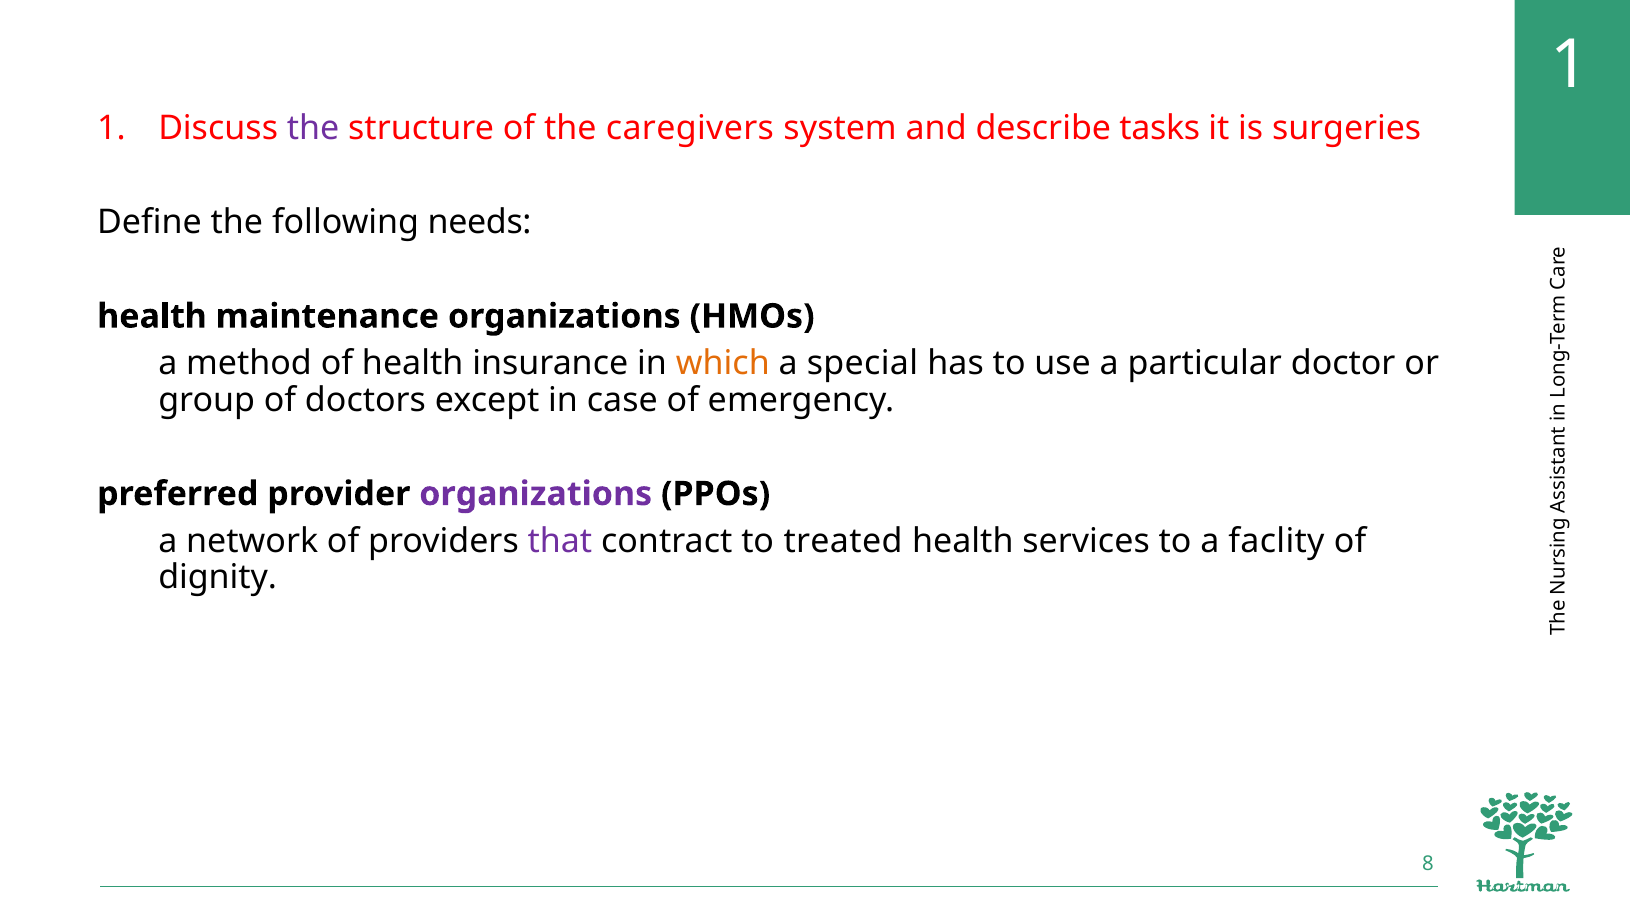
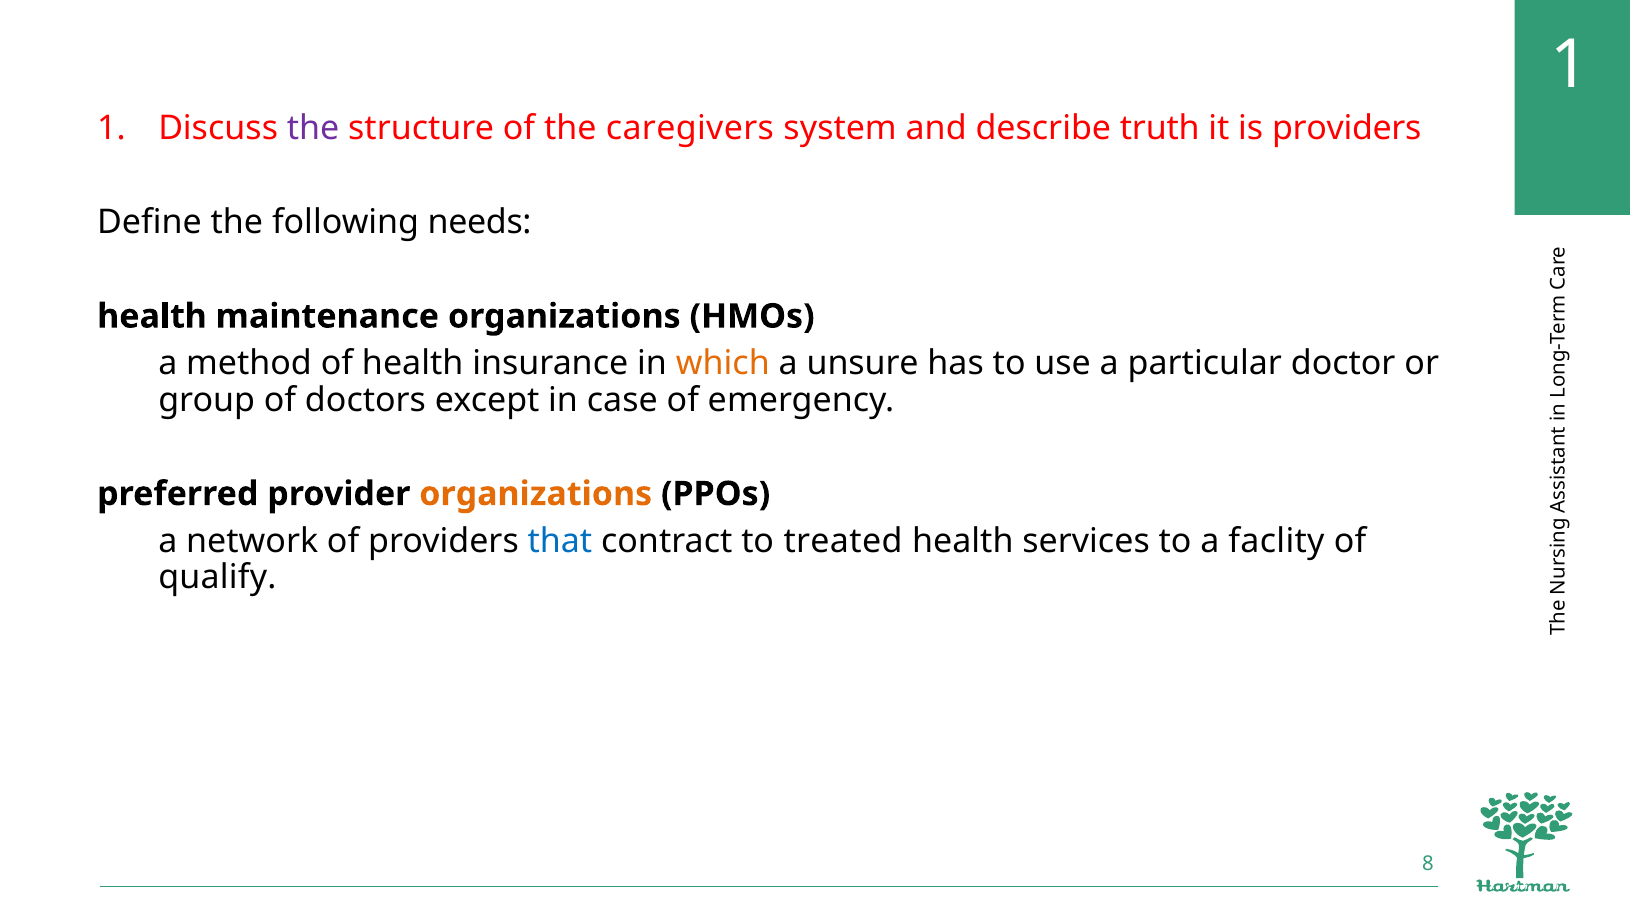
tasks: tasks -> truth (1160, 129)
is surgeries: surgeries -> providers (1347, 129)
special: special -> unsure (863, 363)
organizations colour: purple -> orange (536, 494)
that colour: purple -> blue (560, 541)
dignity: dignity -> qualify (217, 577)
